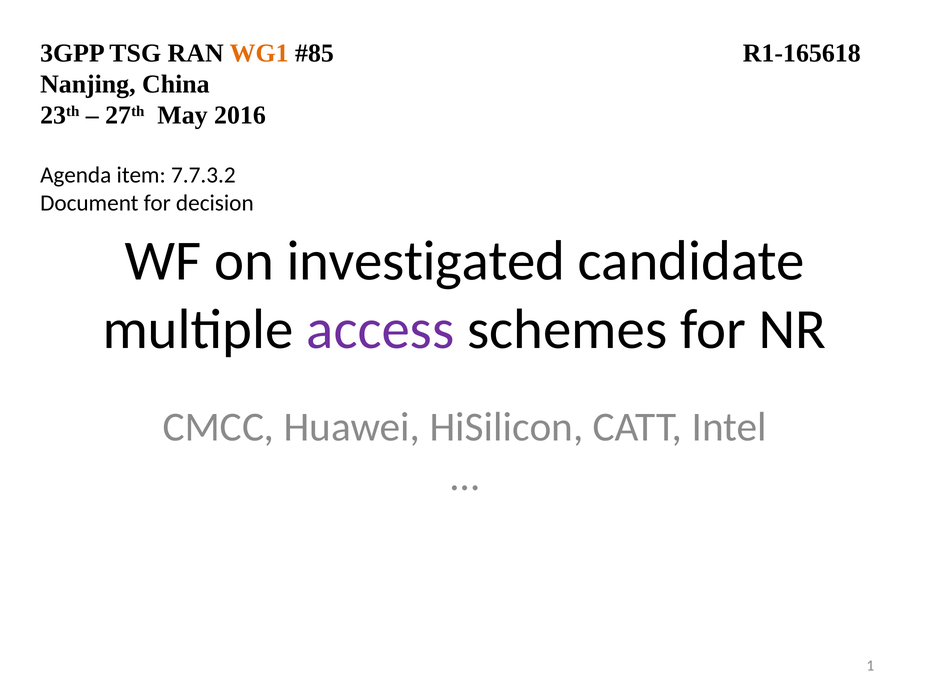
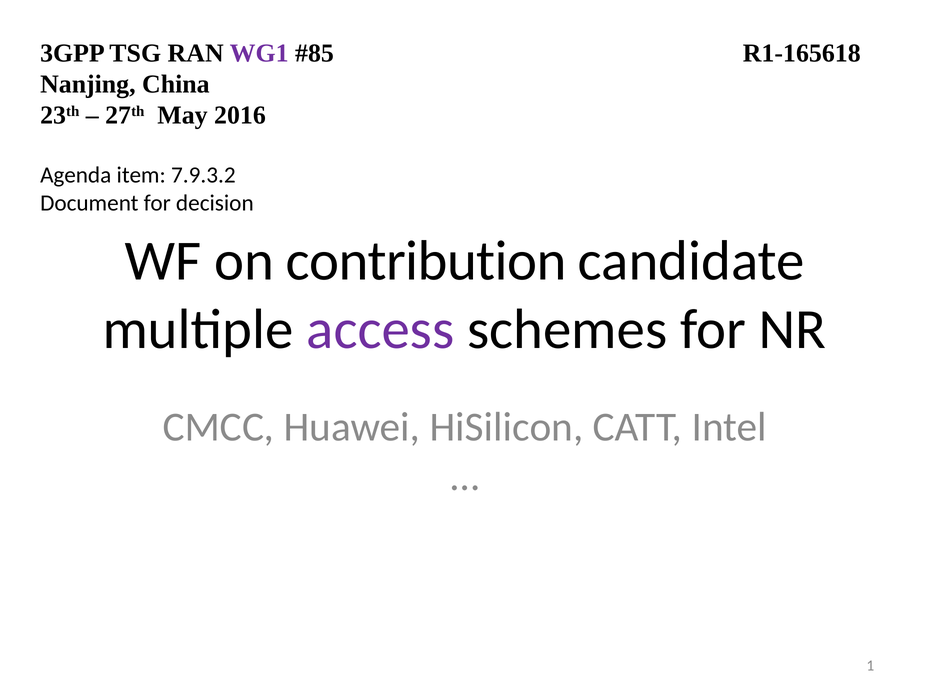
WG1 colour: orange -> purple (259, 53)
7.7.3.2: 7.7.3.2 -> 7.9.3.2 (203, 175)
investigated: investigated -> contribution (426, 261)
